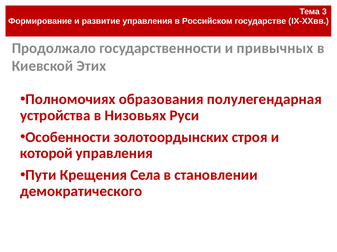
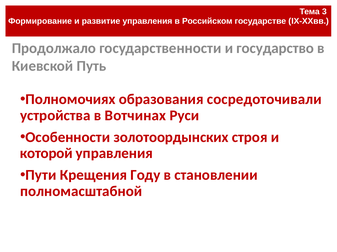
привычных: привычных -> государство (275, 48)
Этих: Этих -> Путь (91, 66)
полулегендарная: полулегендарная -> сосредоточивали (264, 100)
Низовьях: Низовьях -> Вотчинах (135, 116)
Села: Села -> Году (145, 176)
демократического: демократического -> полномасштабной (81, 192)
